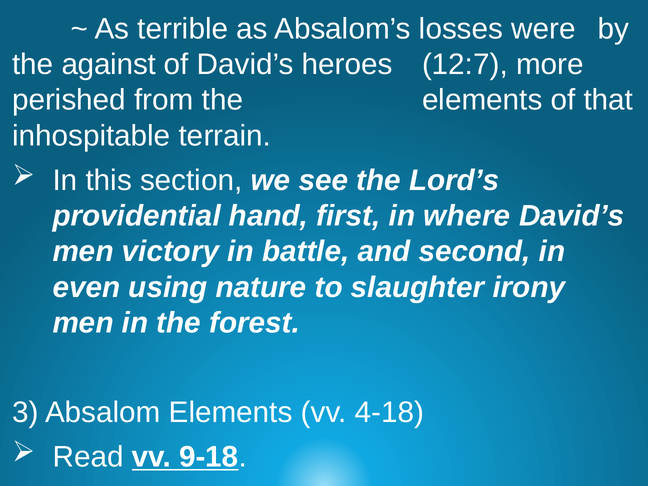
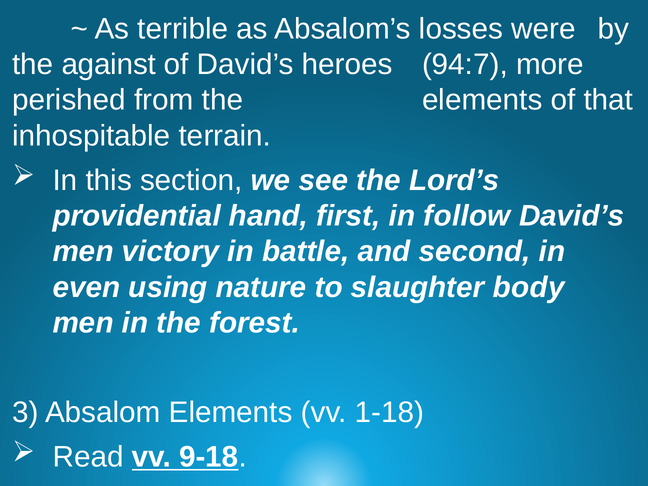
12:7: 12:7 -> 94:7 (465, 64)
where: where -> follow (467, 216)
irony: irony -> body (529, 287)
4-18: 4-18 -> 1-18 (389, 412)
